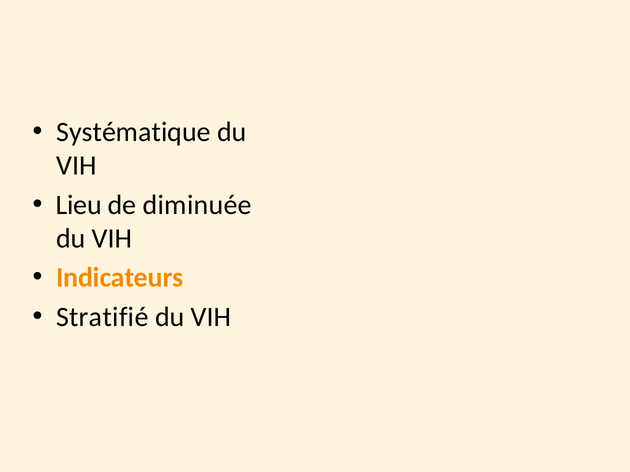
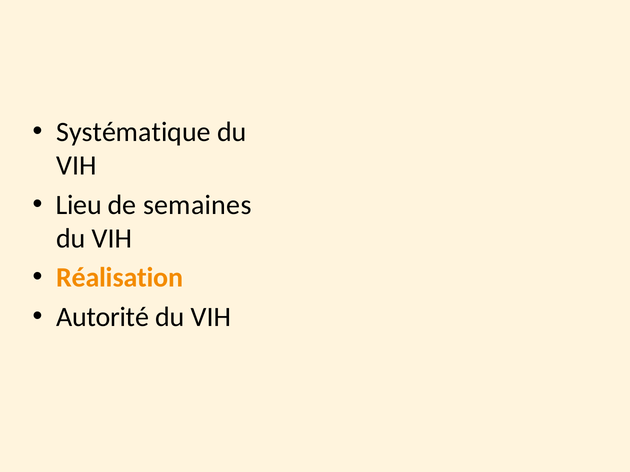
diminuée: diminuée -> semaines (197, 205)
Indicateurs: Indicateurs -> Réalisation (120, 278)
Stratifié: Stratifié -> Autorité (103, 317)
